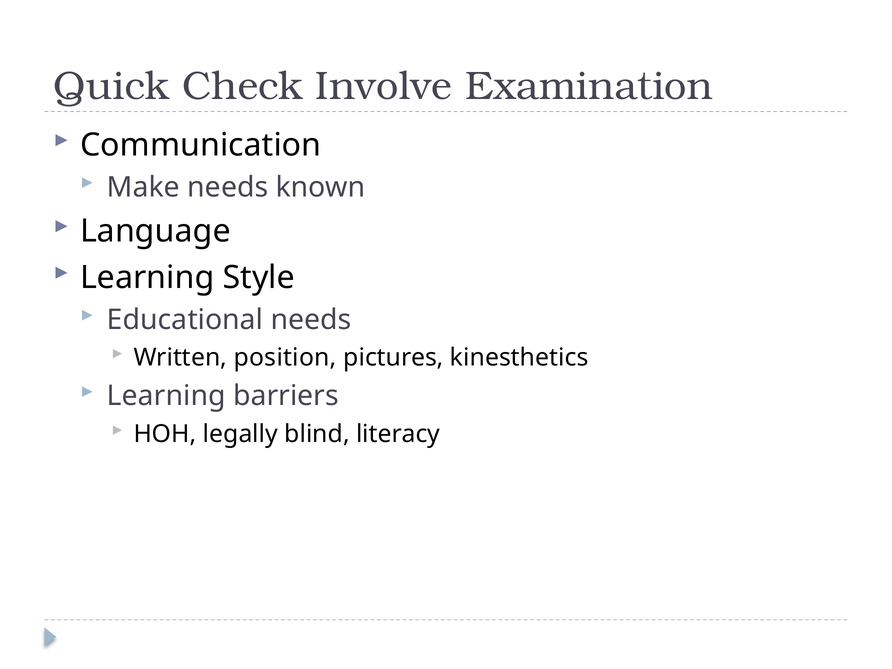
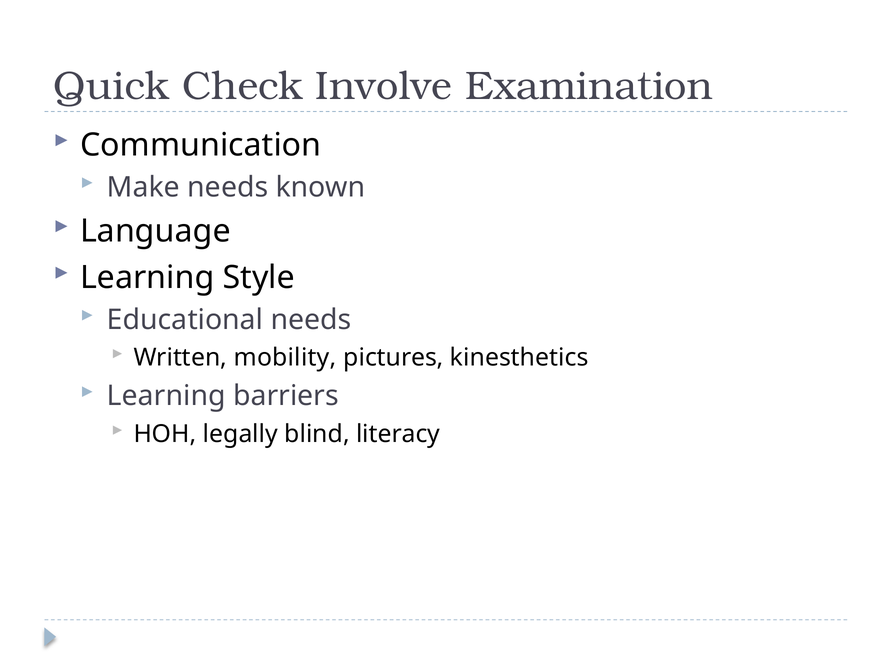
position: position -> mobility (285, 358)
